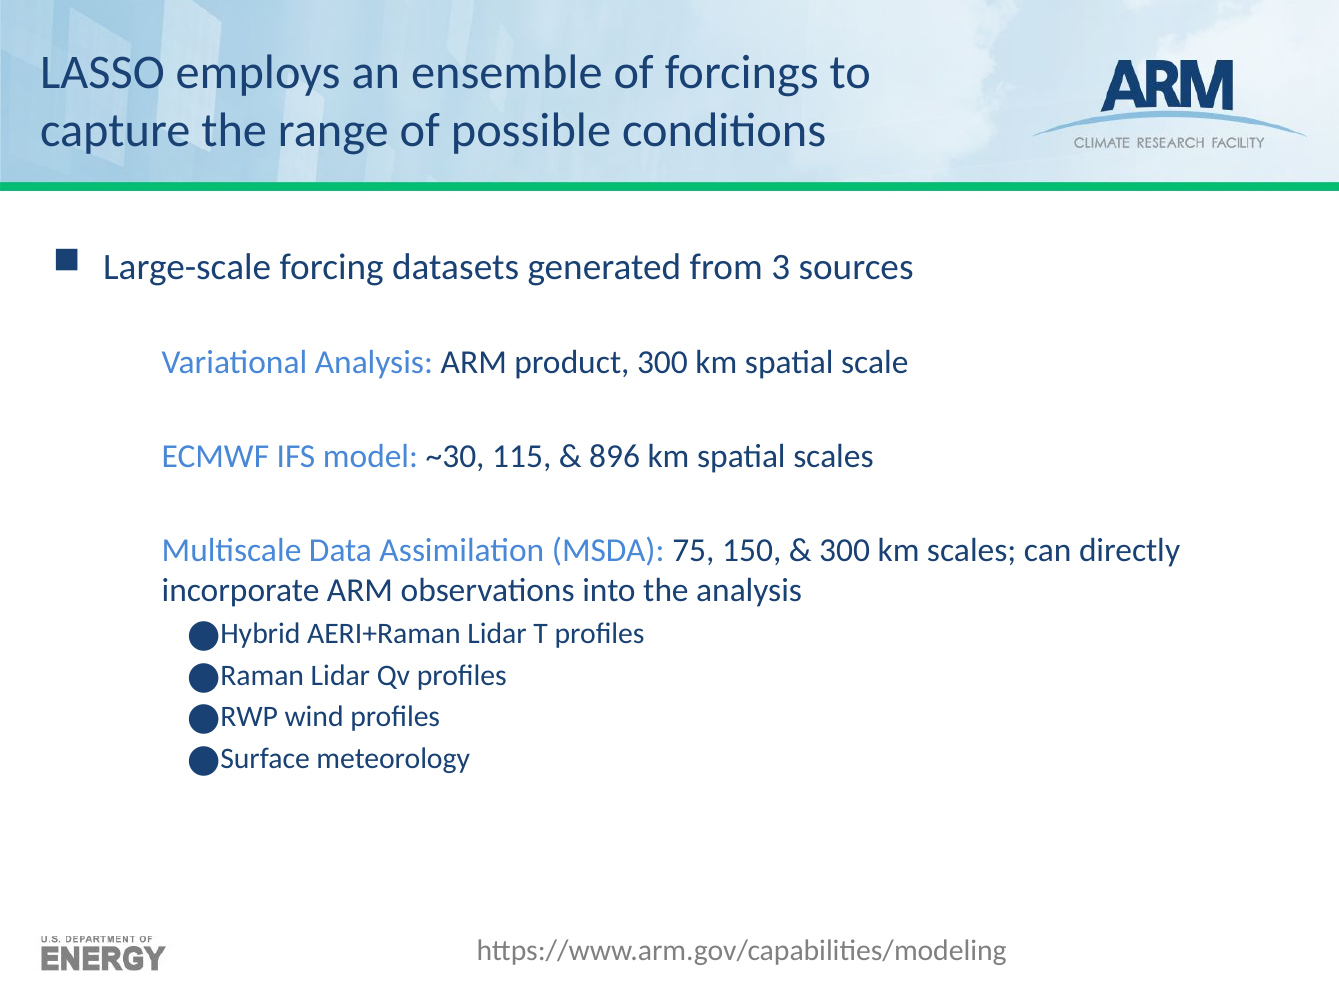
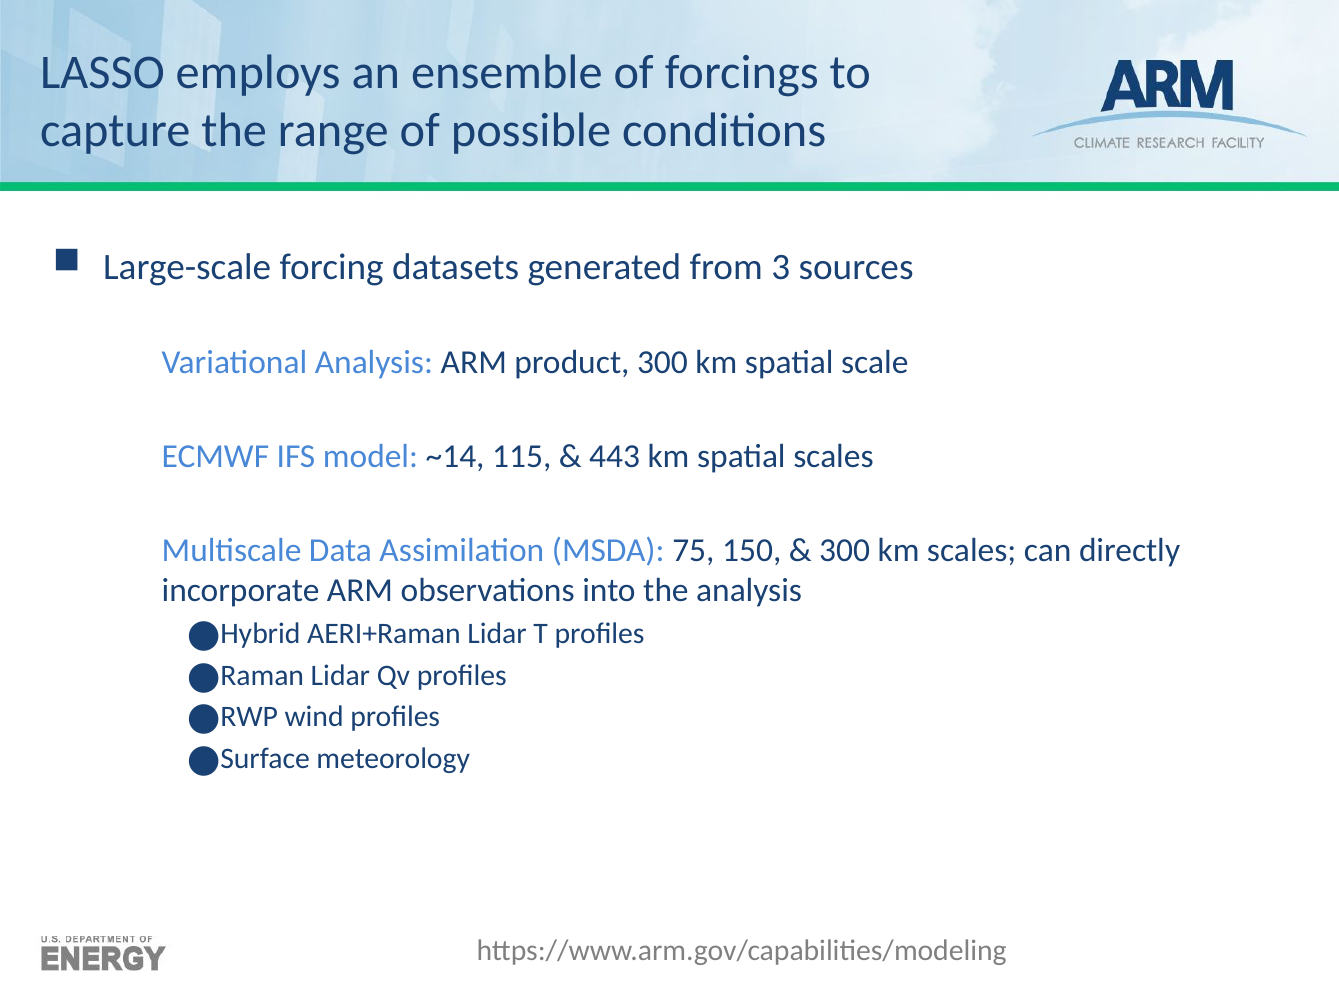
~30: ~30 -> ~14 (455, 456)
896: 896 -> 443 (615, 456)
